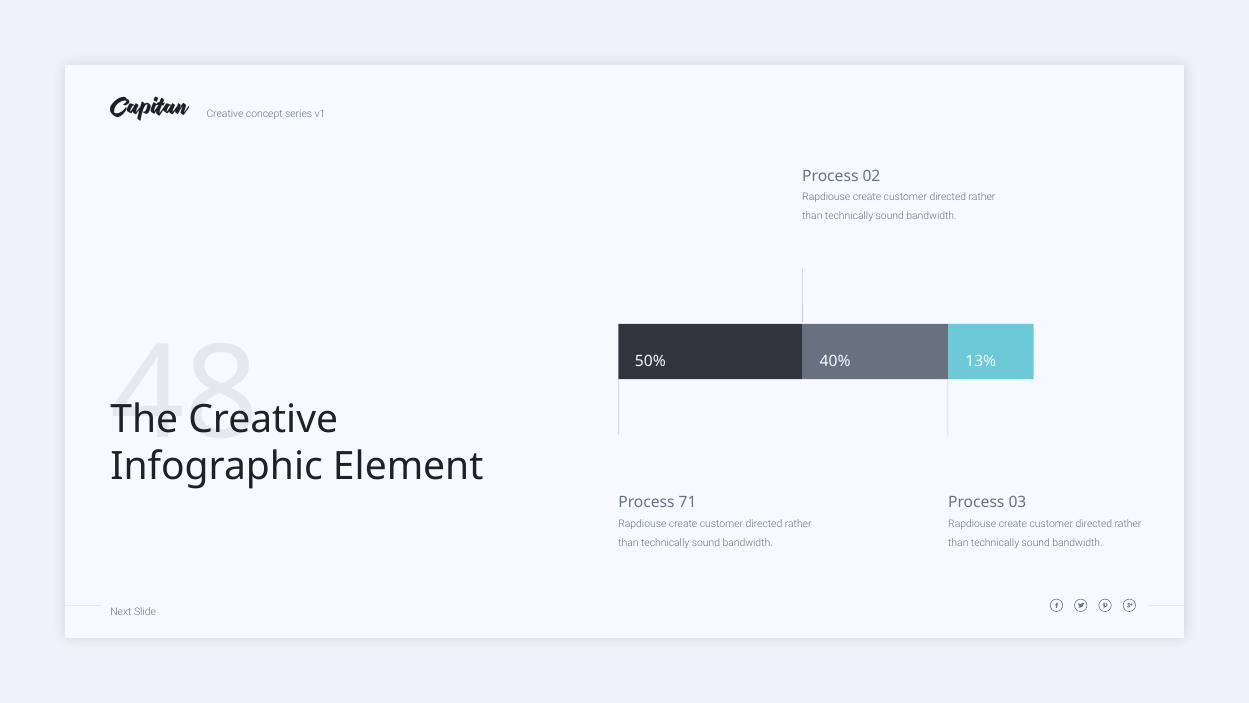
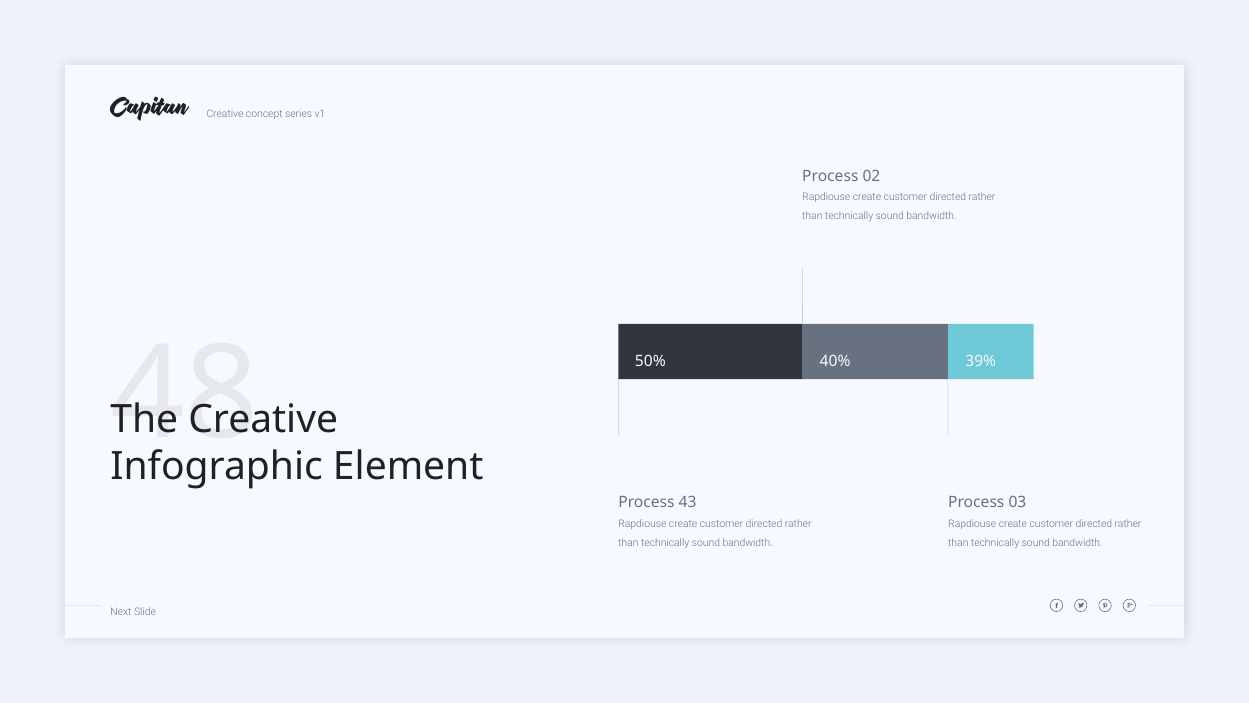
13%: 13% -> 39% (981, 361)
71: 71 -> 43 (688, 502)
